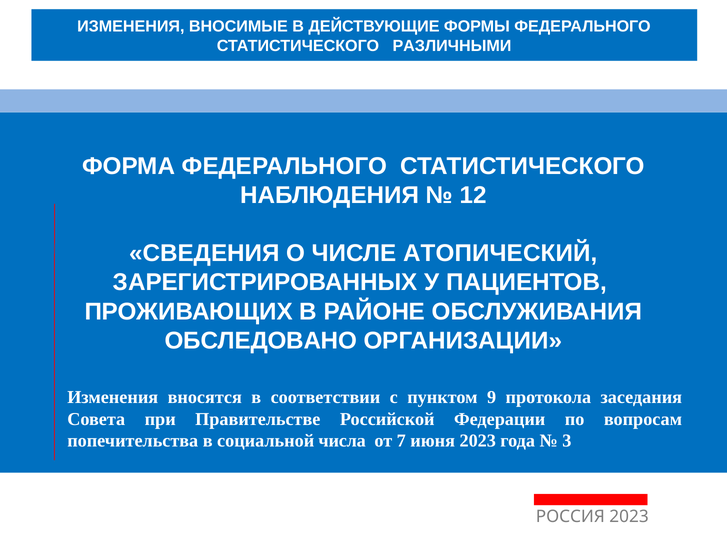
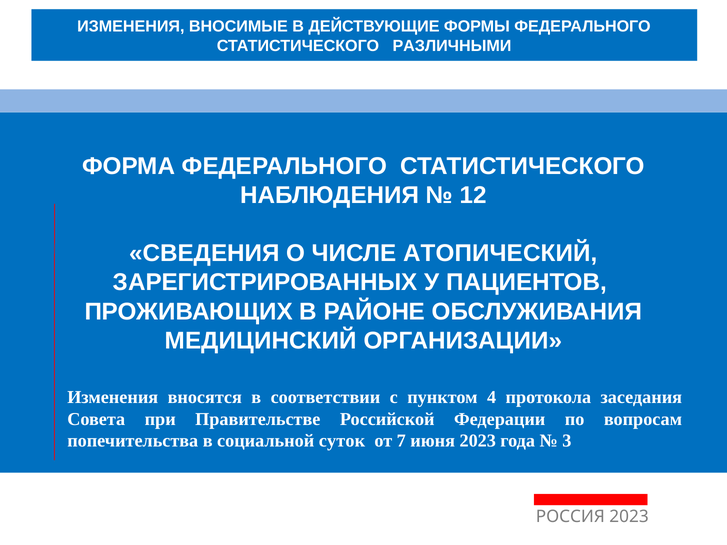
ОБСЛЕДОВАНО: ОБСЛЕДОВАНО -> МЕДИЦИНСКИЙ (261, 341)
9: 9 -> 4 (492, 398)
числа: числа -> суток (342, 441)
